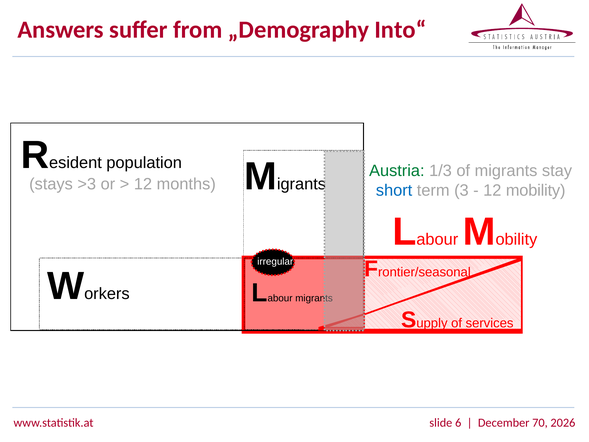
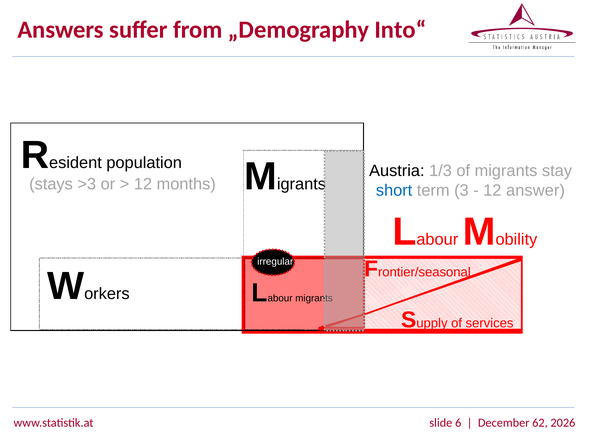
Austria colour: green -> black (397, 171)
mobility: mobility -> answer (536, 190)
70: 70 -> 62 (540, 423)
